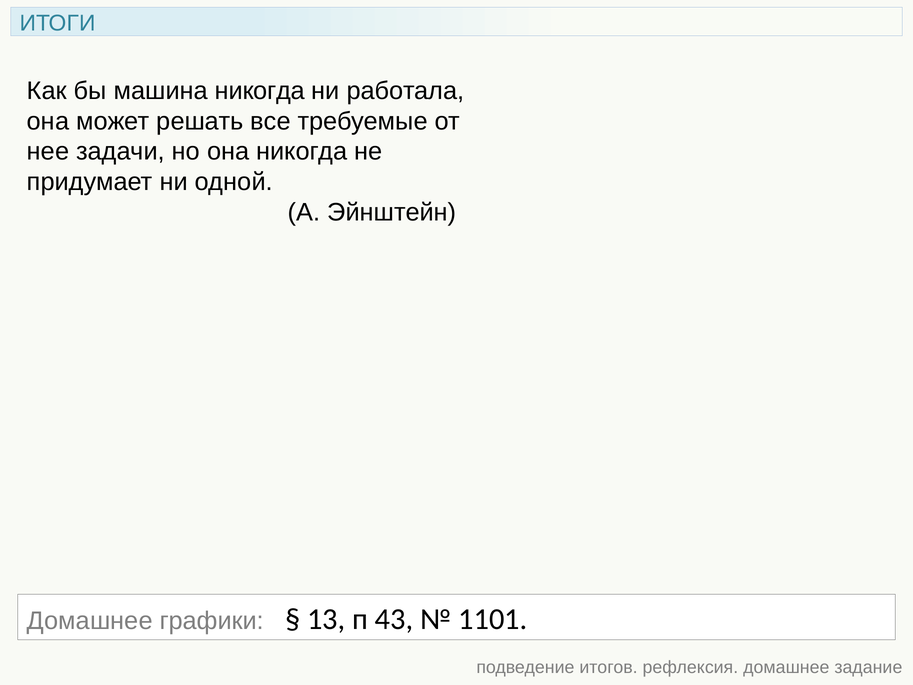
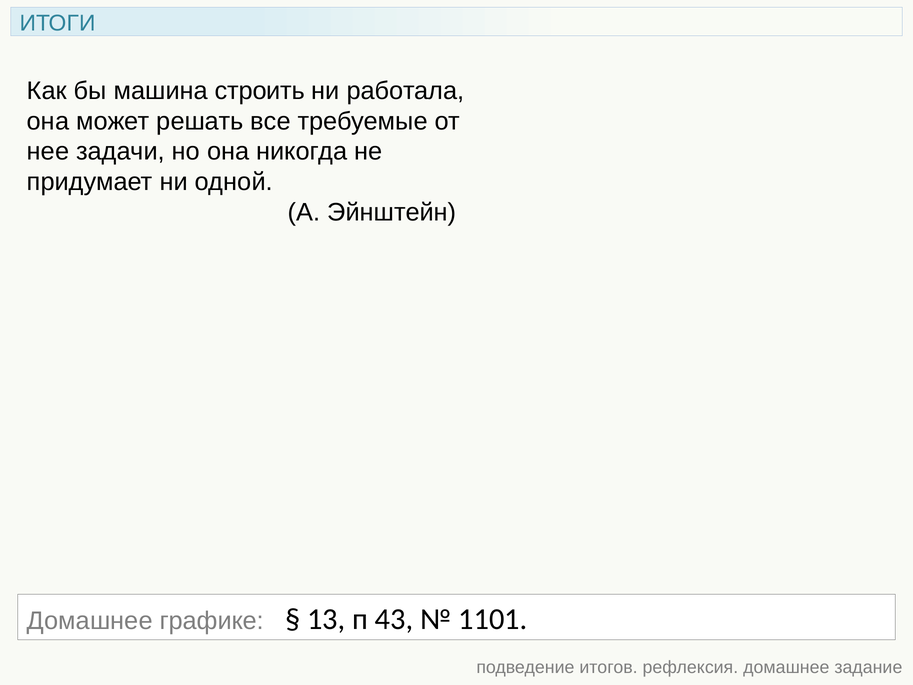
машина никогда: никогда -> строить (260, 91)
графики: графики -> графике (212, 621)
